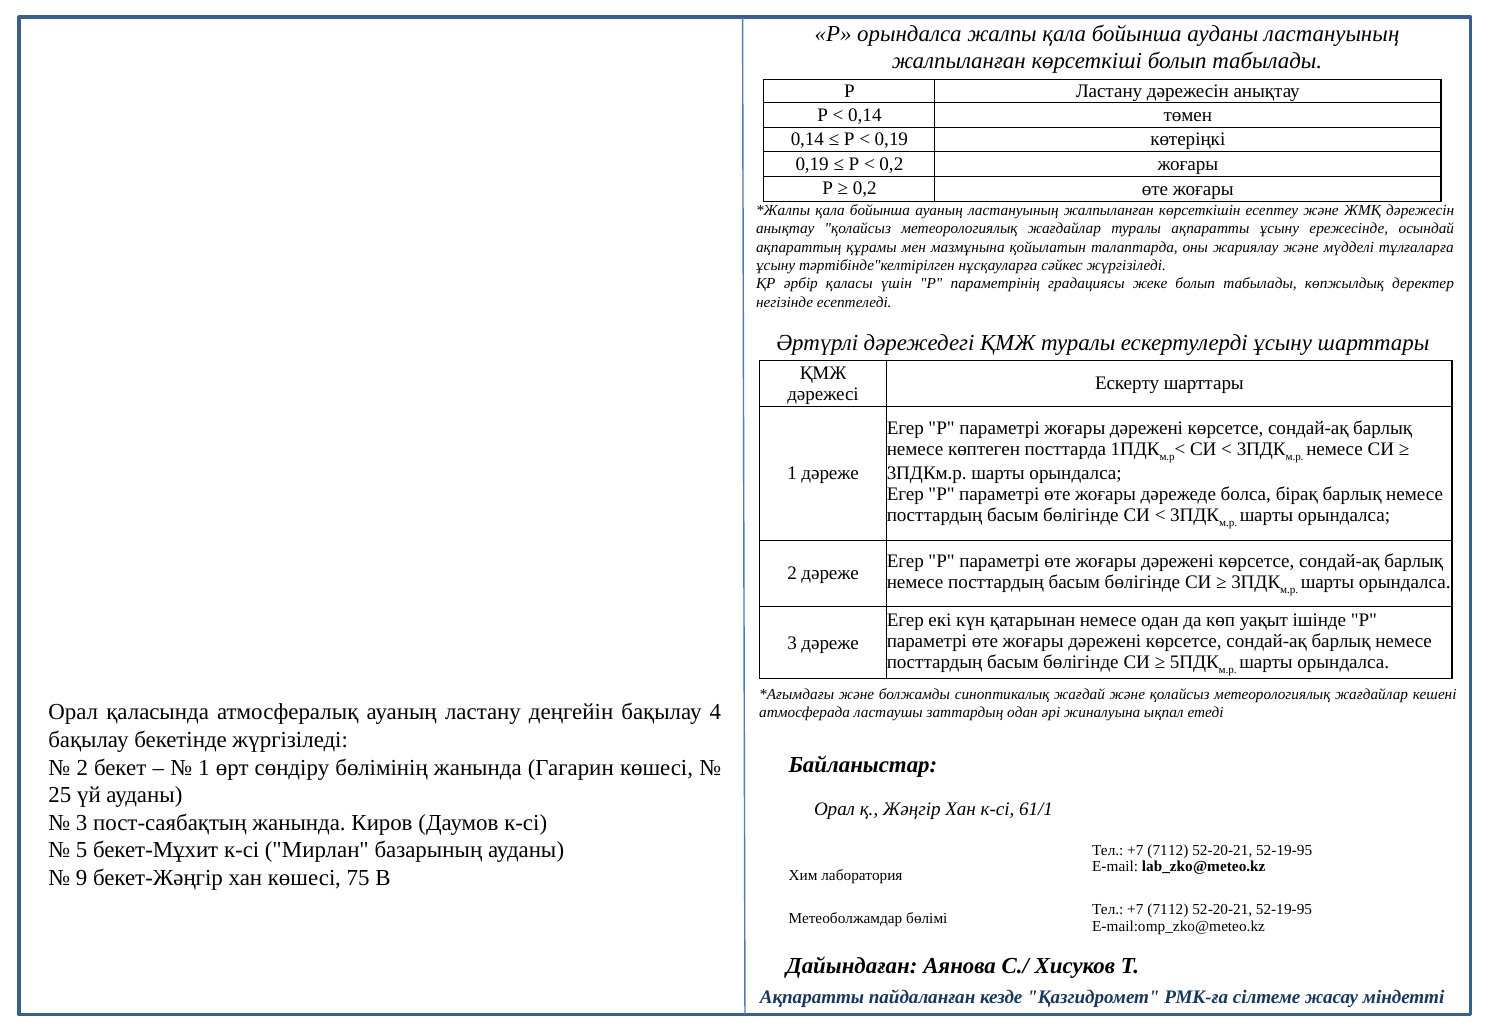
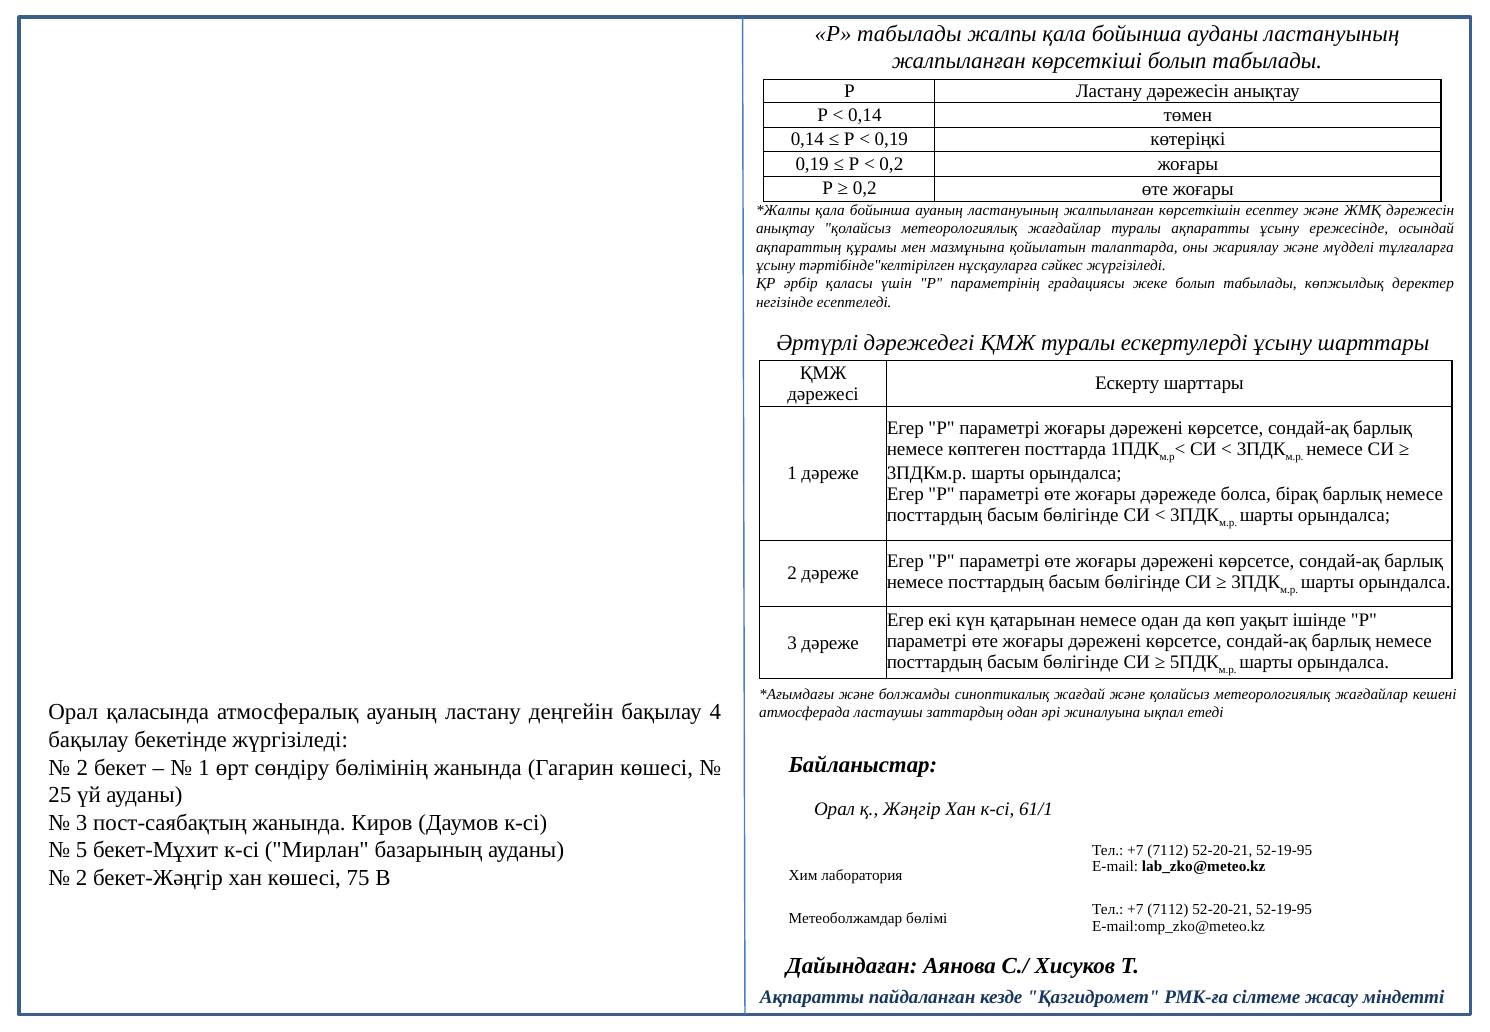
Р орындалса: орындалса -> табылады (909, 33)
9: 9 -> 2 (82, 877)
